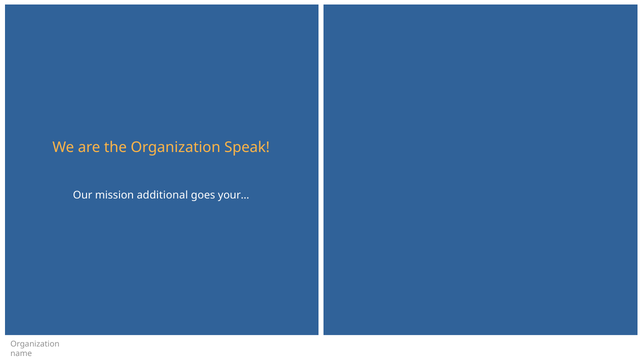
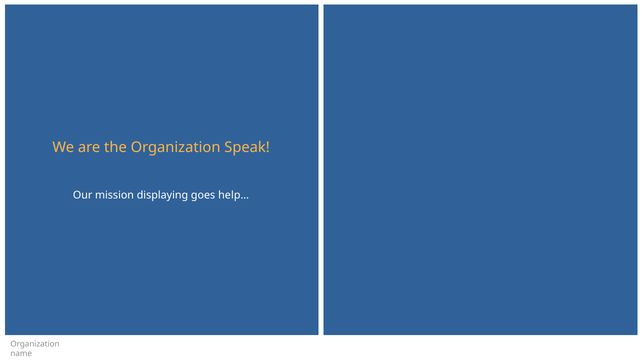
additional: additional -> displaying (162, 195)
your…: your… -> help… (234, 195)
